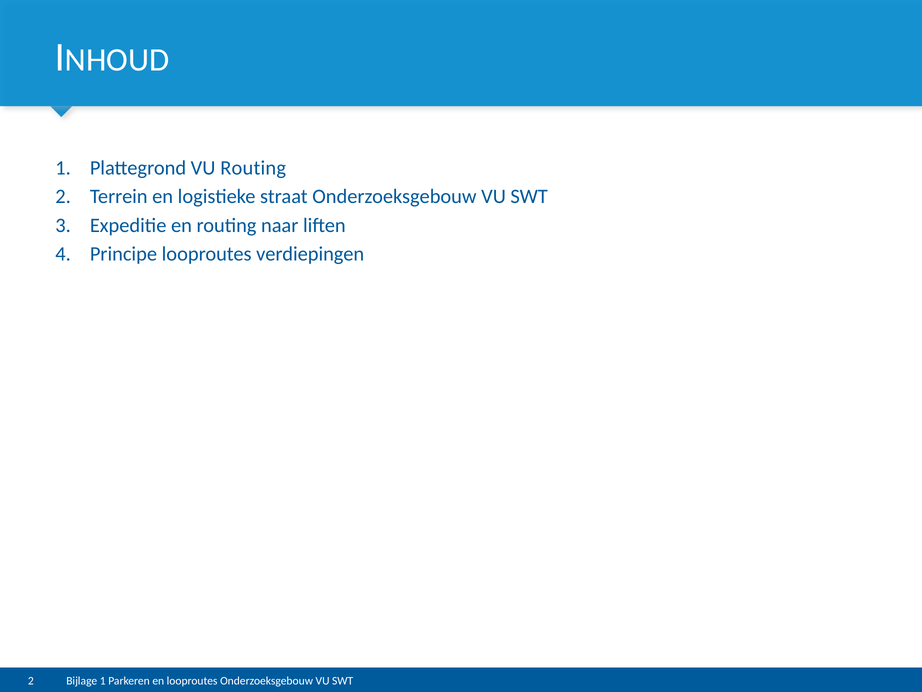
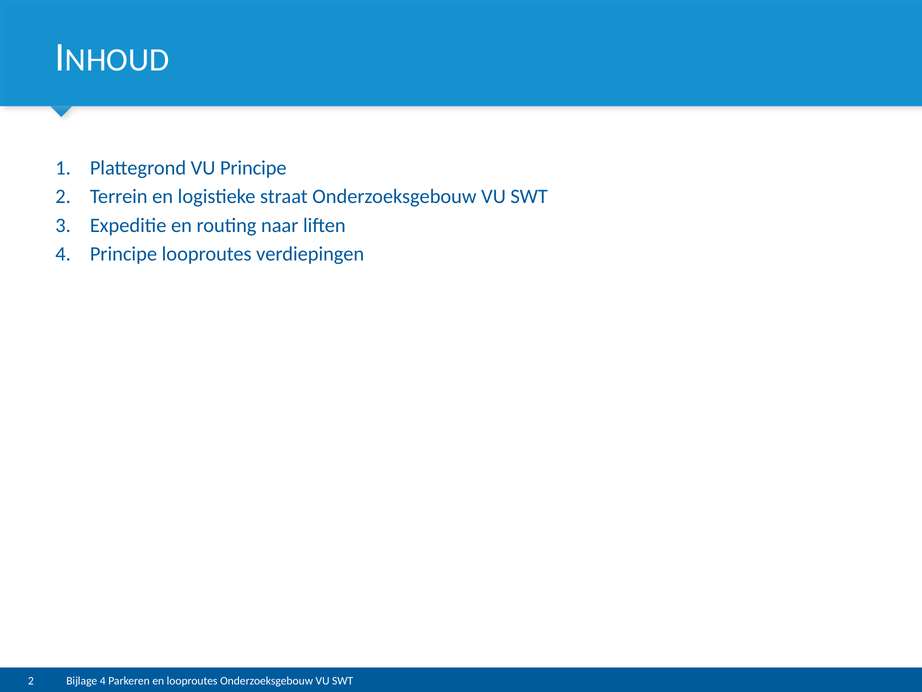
VU Routing: Routing -> Principe (253, 168)
Bijlage 1: 1 -> 4 (103, 681)
